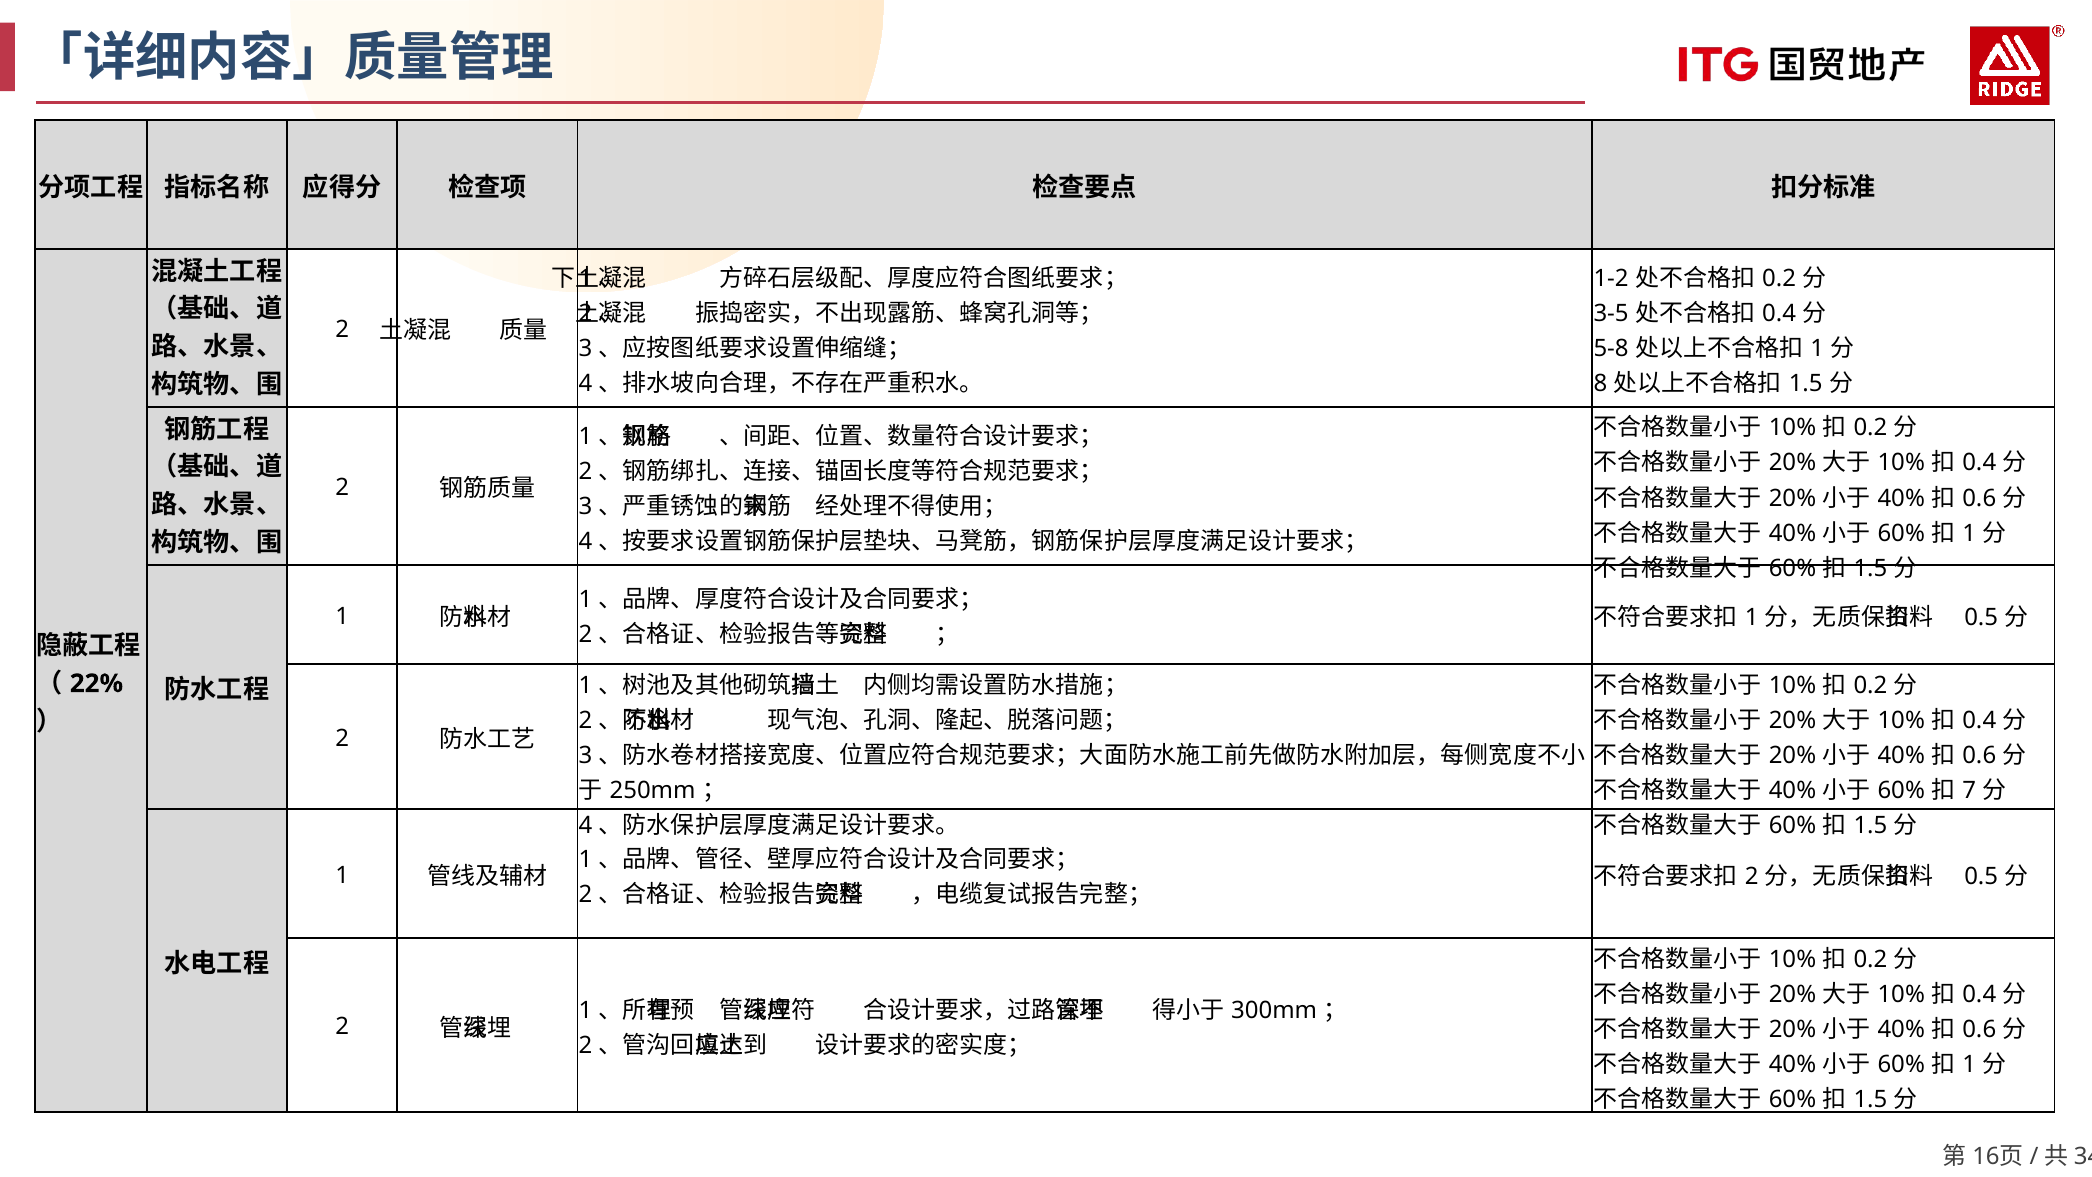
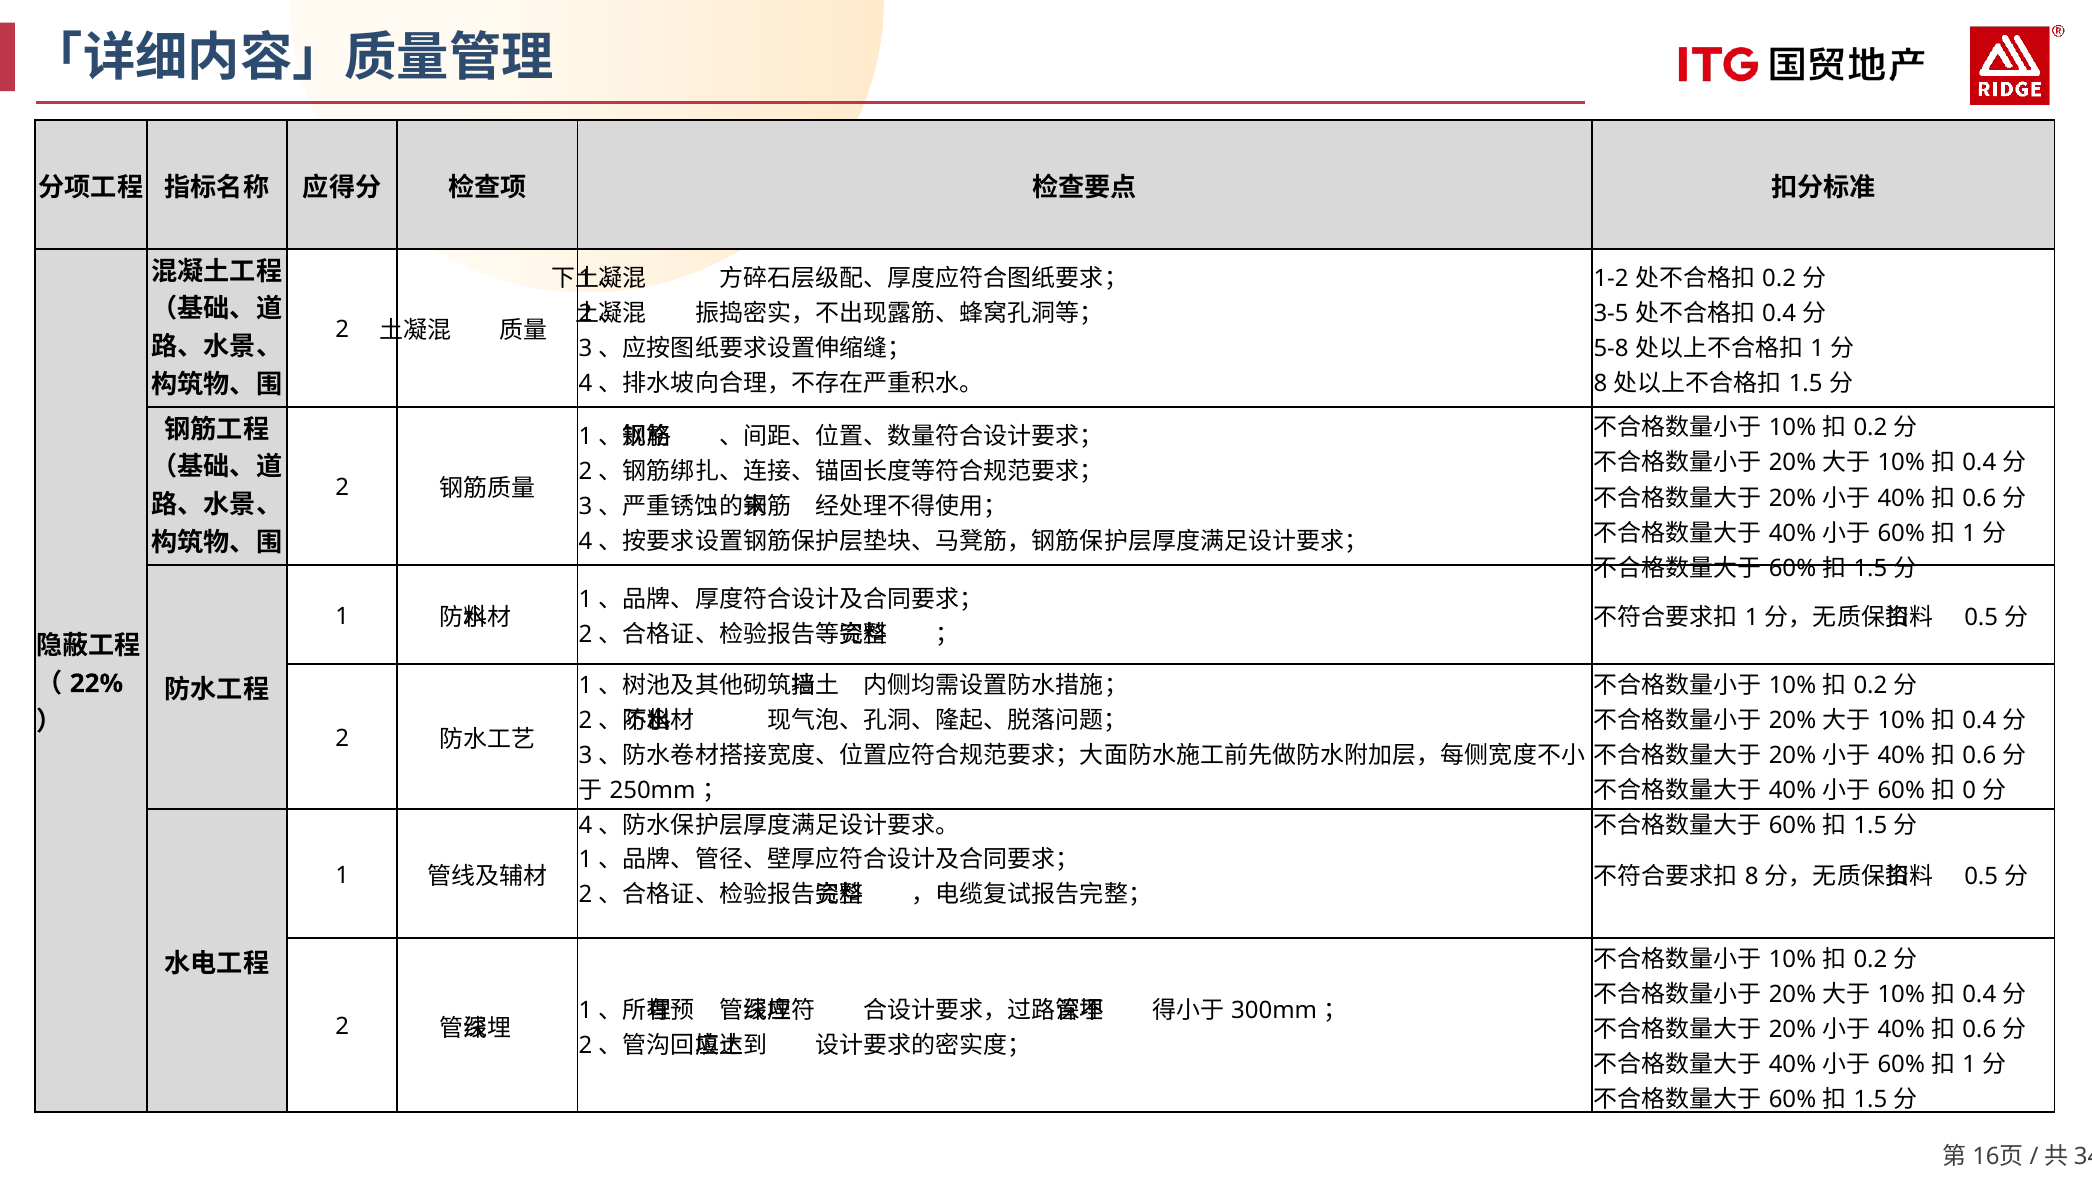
7: 7 -> 0 (1969, 790)
2: 2 -> 8 (1752, 877)
